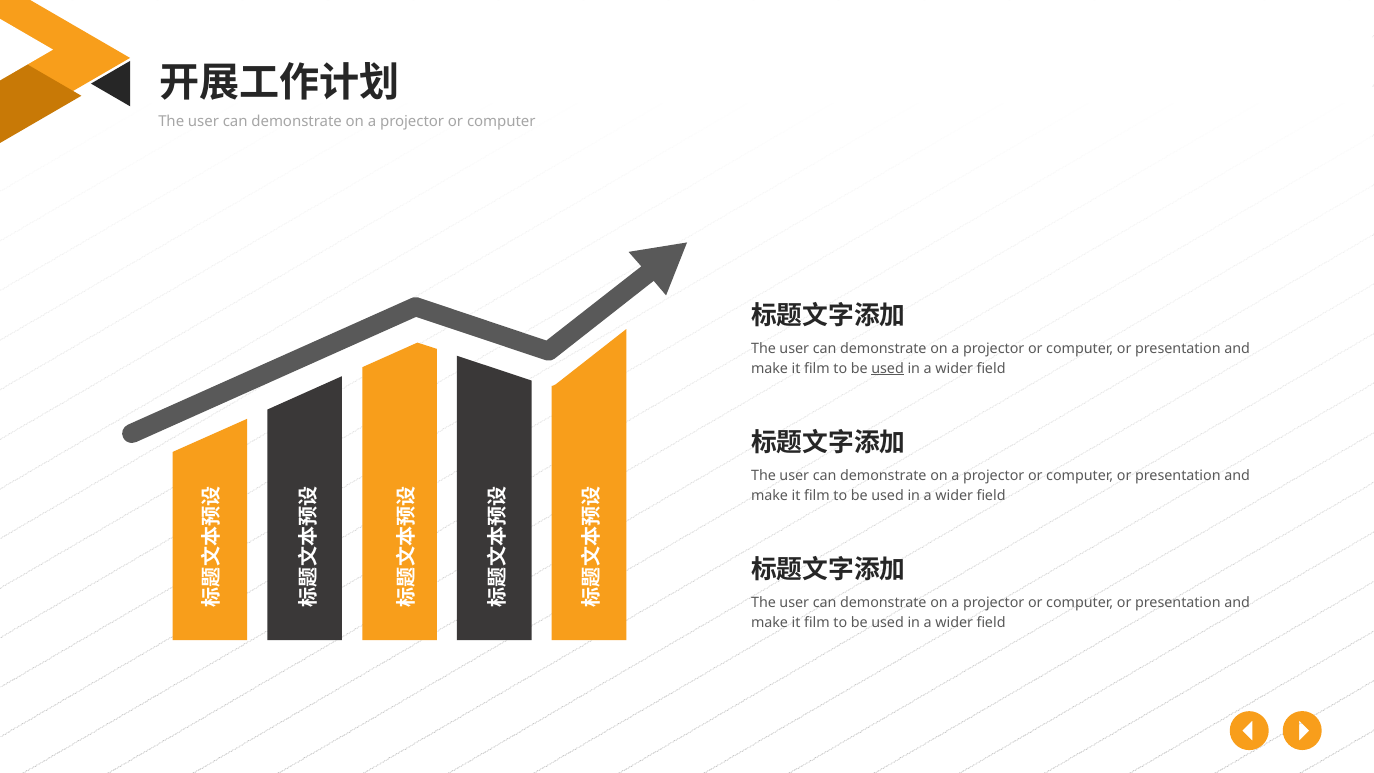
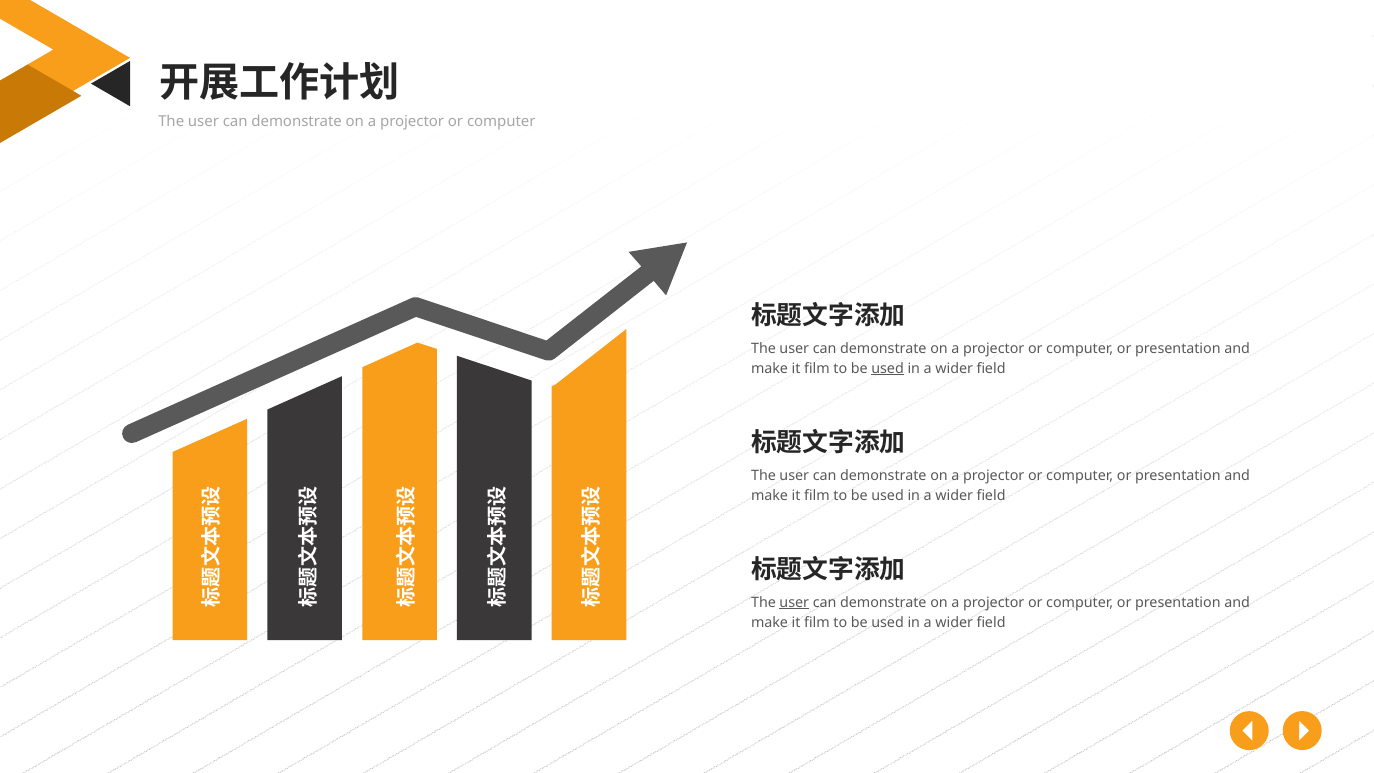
user underline: none -> present (794, 603)
